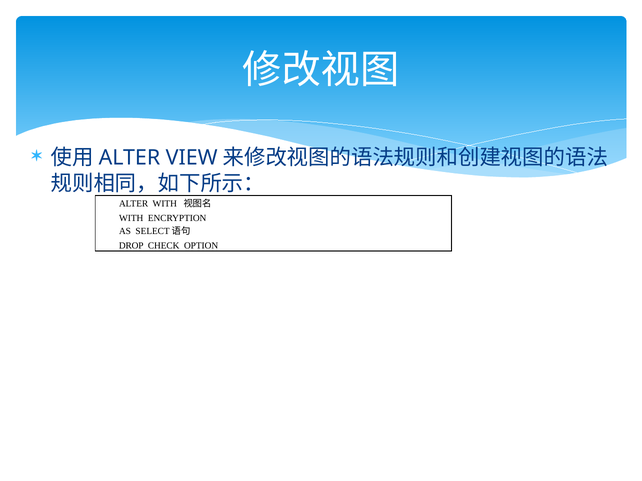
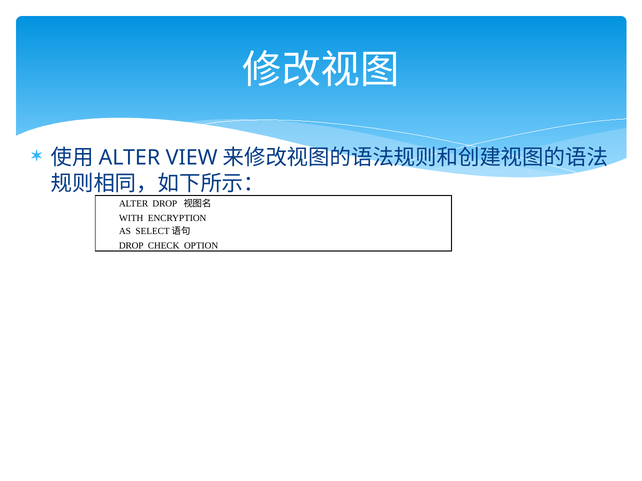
ALTER WITH: WITH -> DROP (165, 204)
